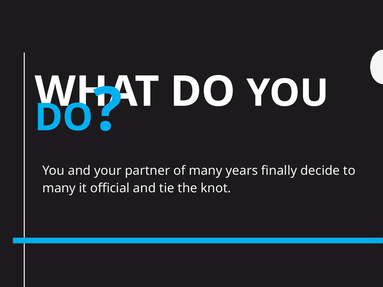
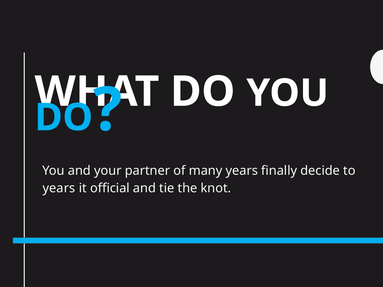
many: many -> years (59, 188)
